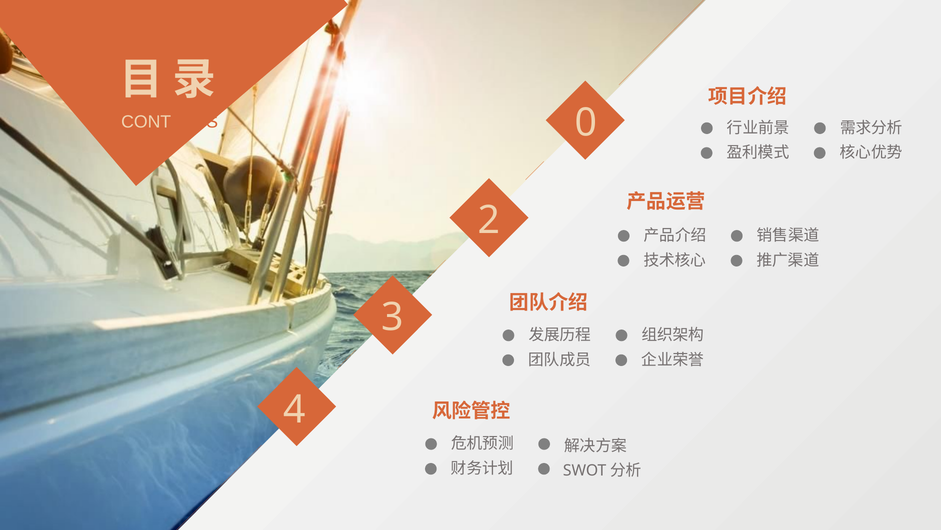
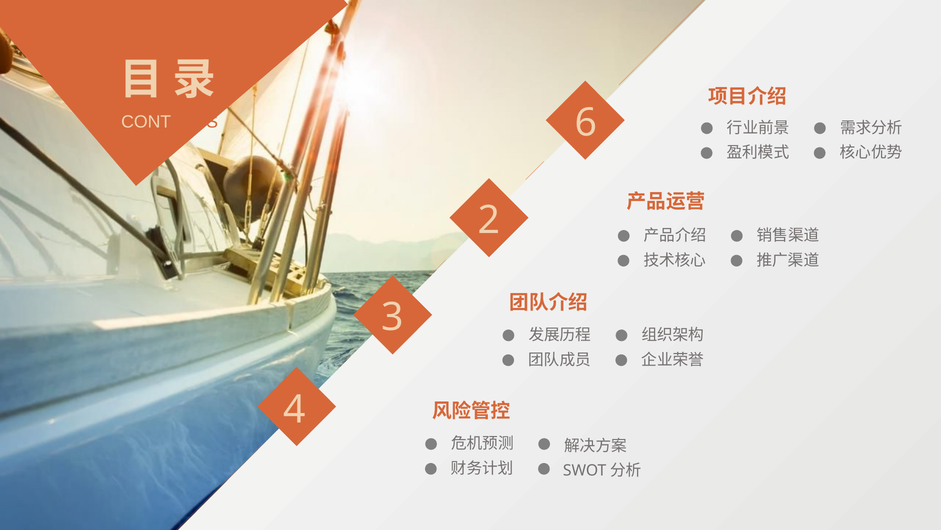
0: 0 -> 6 (586, 122)
